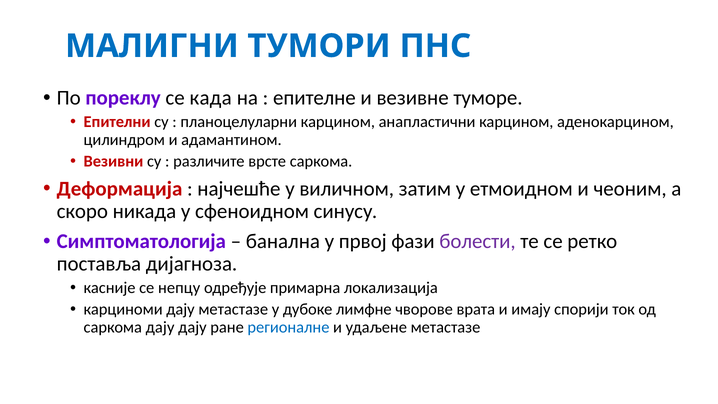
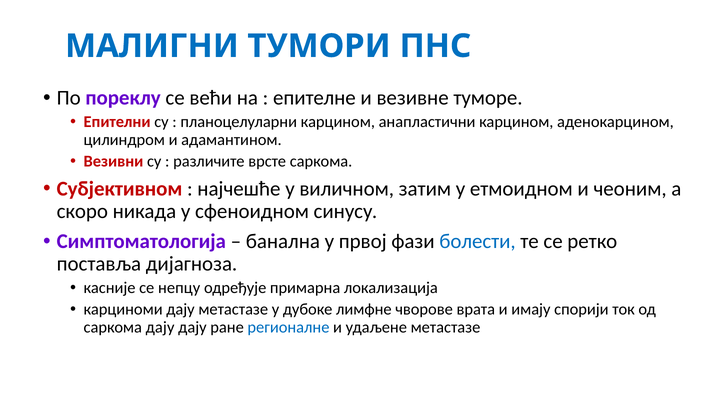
када: када -> већи (211, 98)
Деформација: Деформација -> Субјективном (120, 189)
болести colour: purple -> blue (477, 241)
